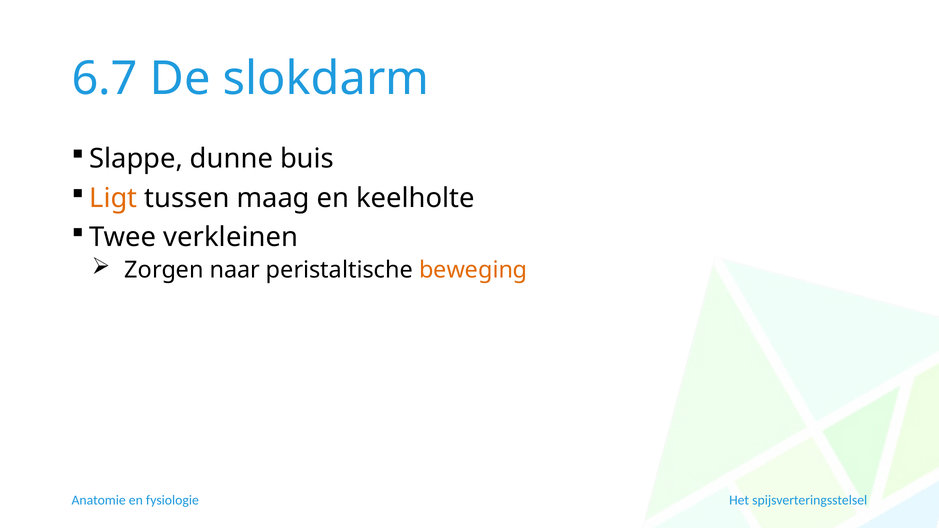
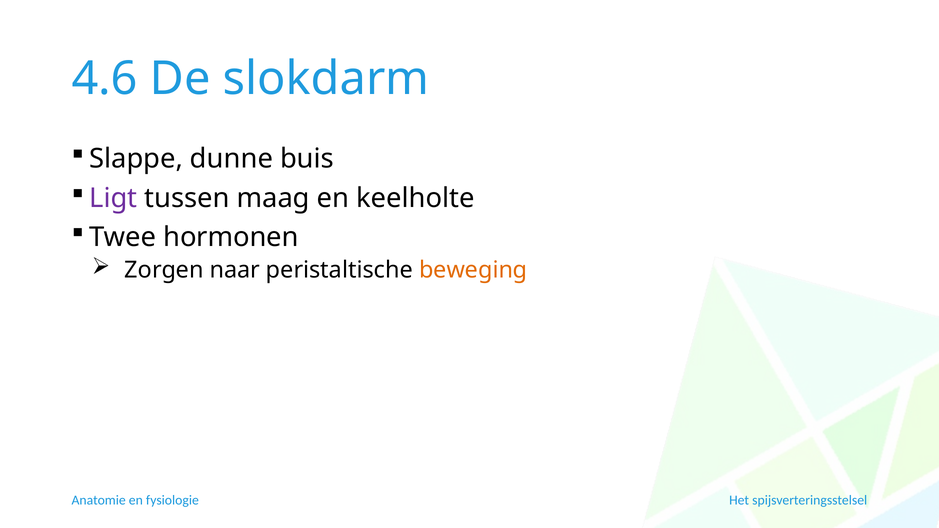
6.7: 6.7 -> 4.6 (105, 79)
Ligt colour: orange -> purple (113, 198)
verkleinen: verkleinen -> hormonen (231, 238)
